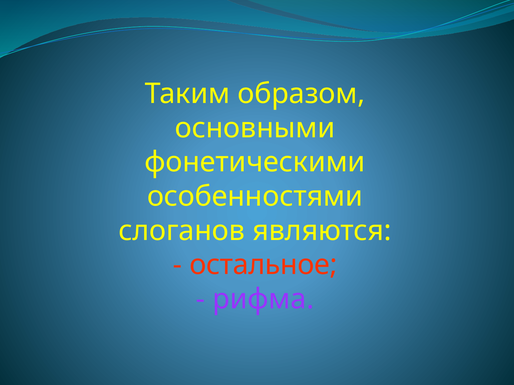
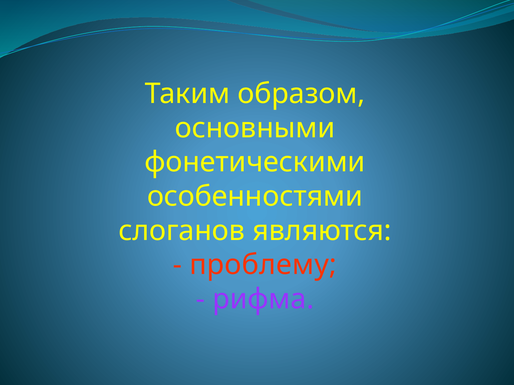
остальное: остальное -> проблему (263, 265)
